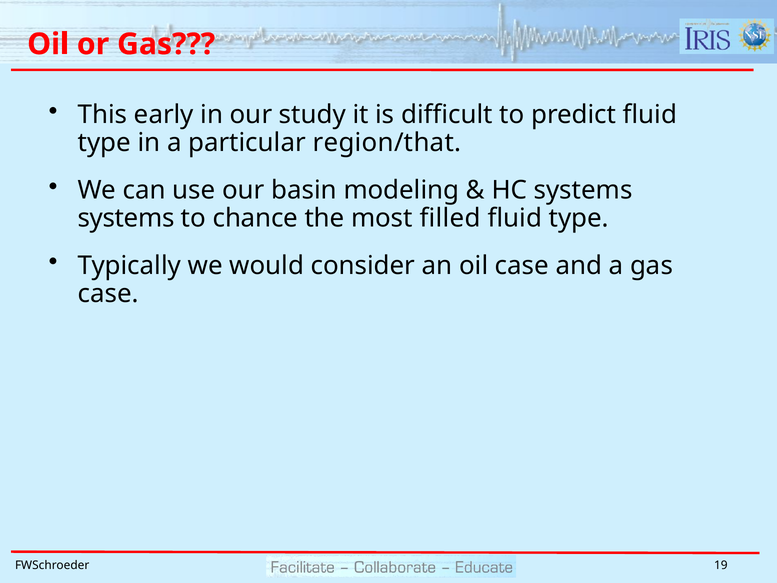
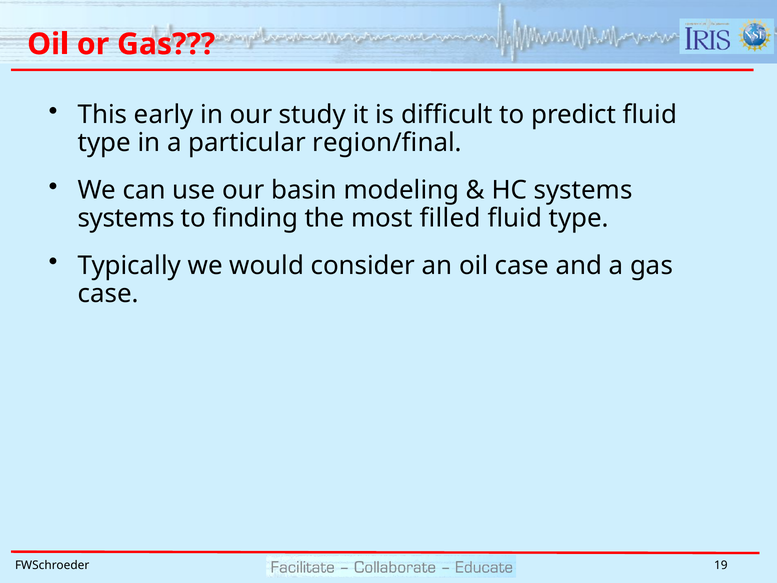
region/that: region/that -> region/final (387, 143)
chance: chance -> finding (255, 218)
